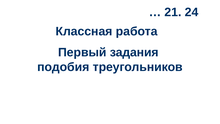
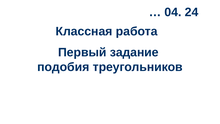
21: 21 -> 04 (173, 12)
задания: задания -> задание (134, 52)
